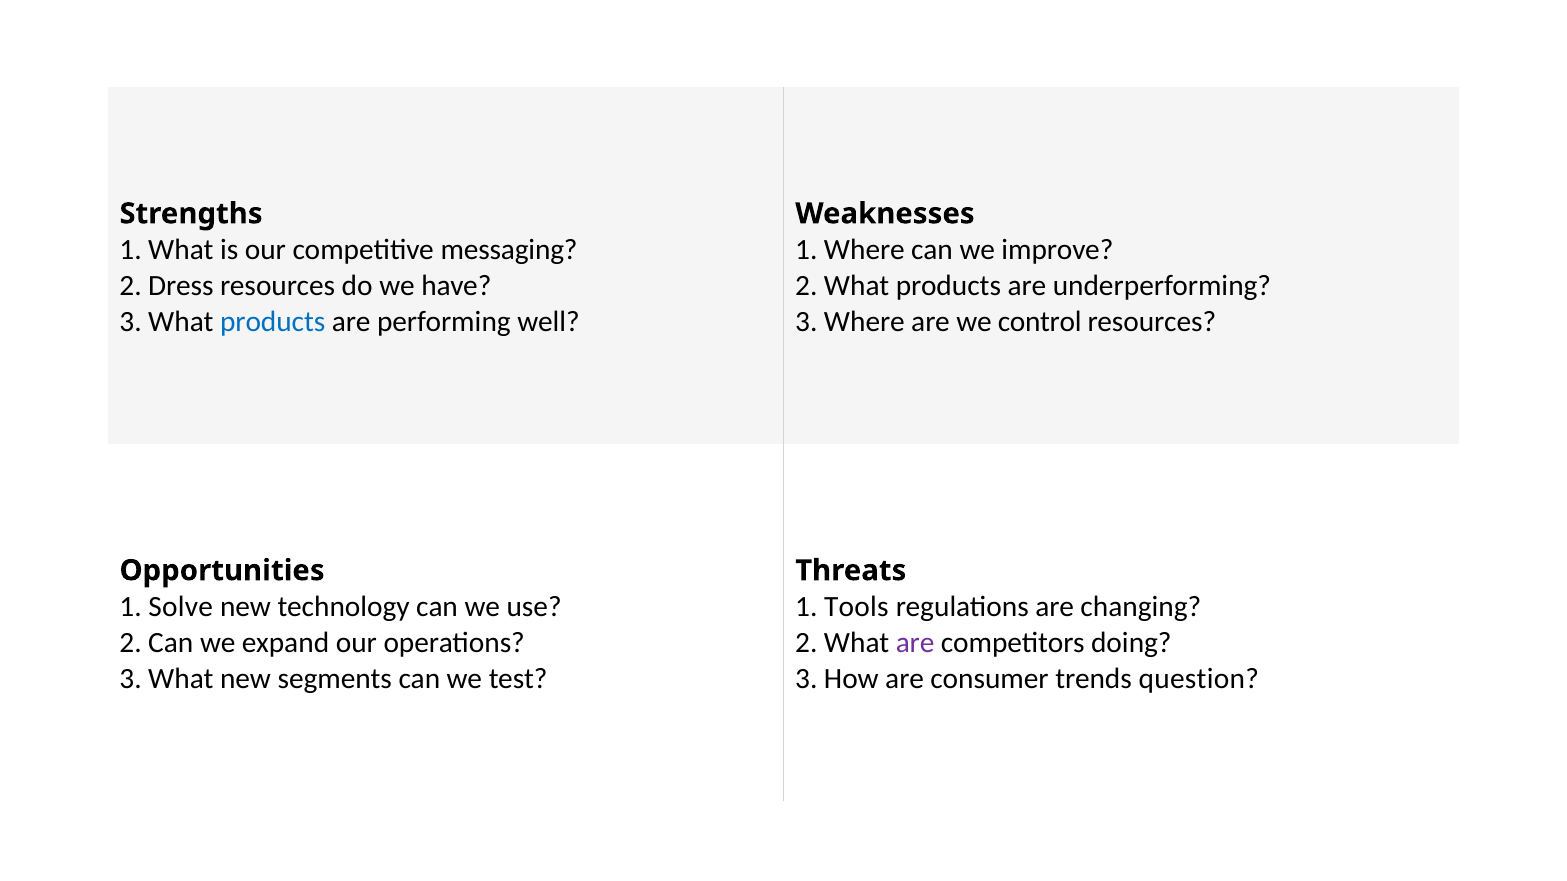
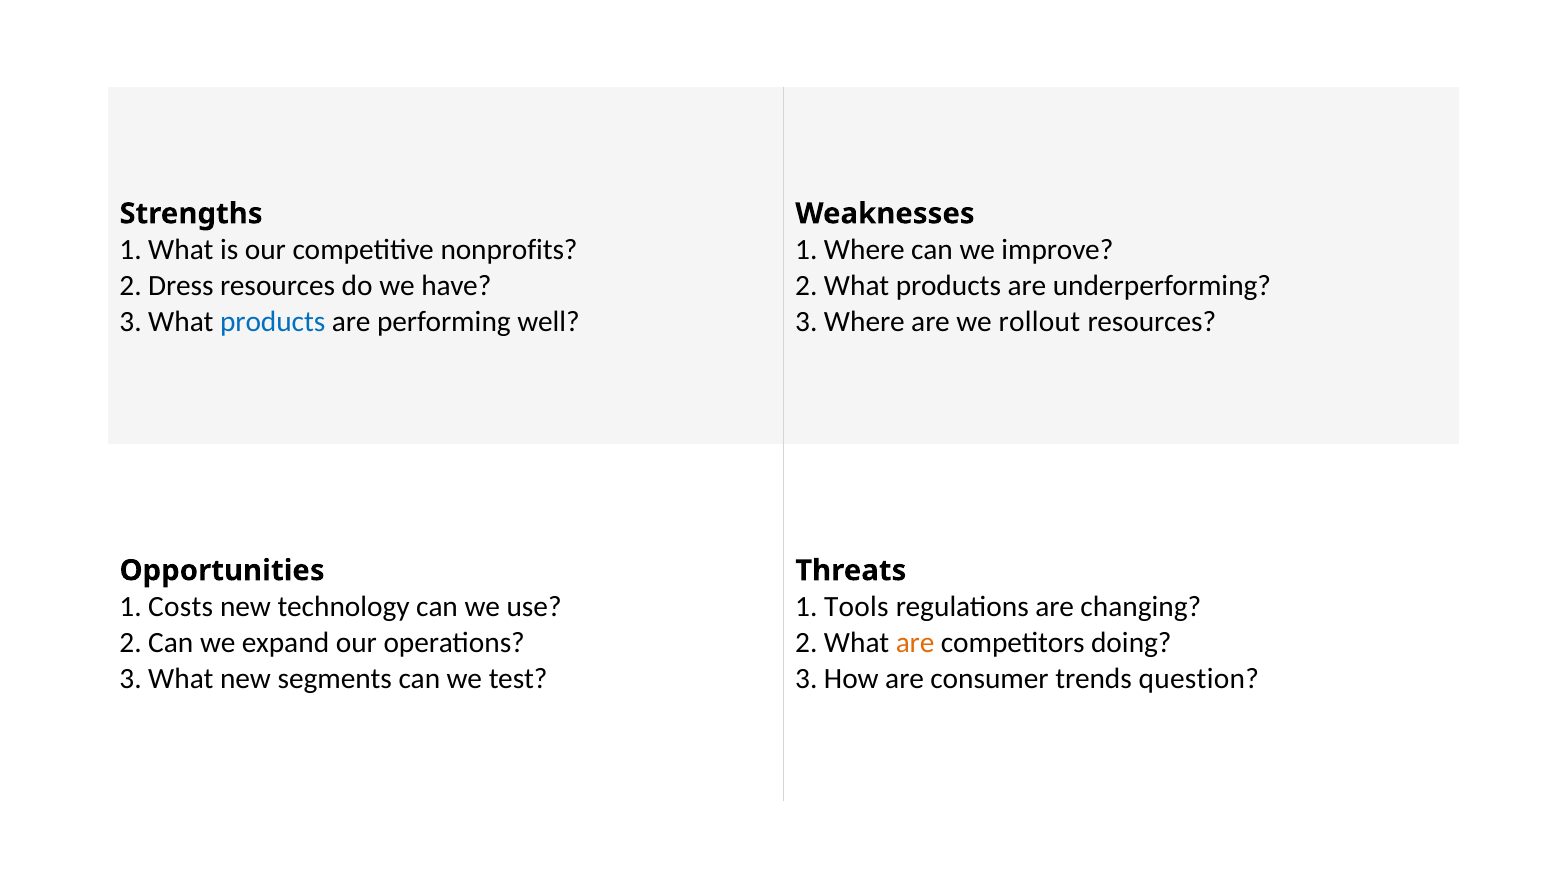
messaging: messaging -> nonprofits (509, 250)
control: control -> rollout (1039, 322)
Solve: Solve -> Costs (181, 607)
are colour: purple -> orange (915, 643)
